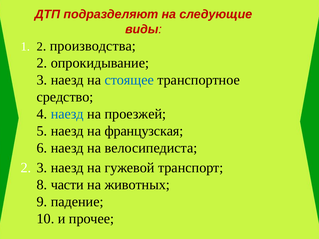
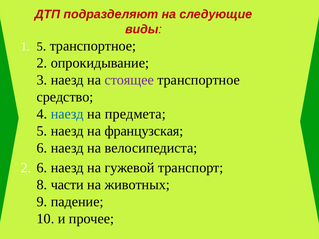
1 2: 2 -> 5 (40, 47)
производства: производства -> транспортное (93, 46)
стоящее colour: blue -> purple (129, 80)
проезжей: проезжей -> предмета (135, 114)
2 3: 3 -> 6 (42, 168)
